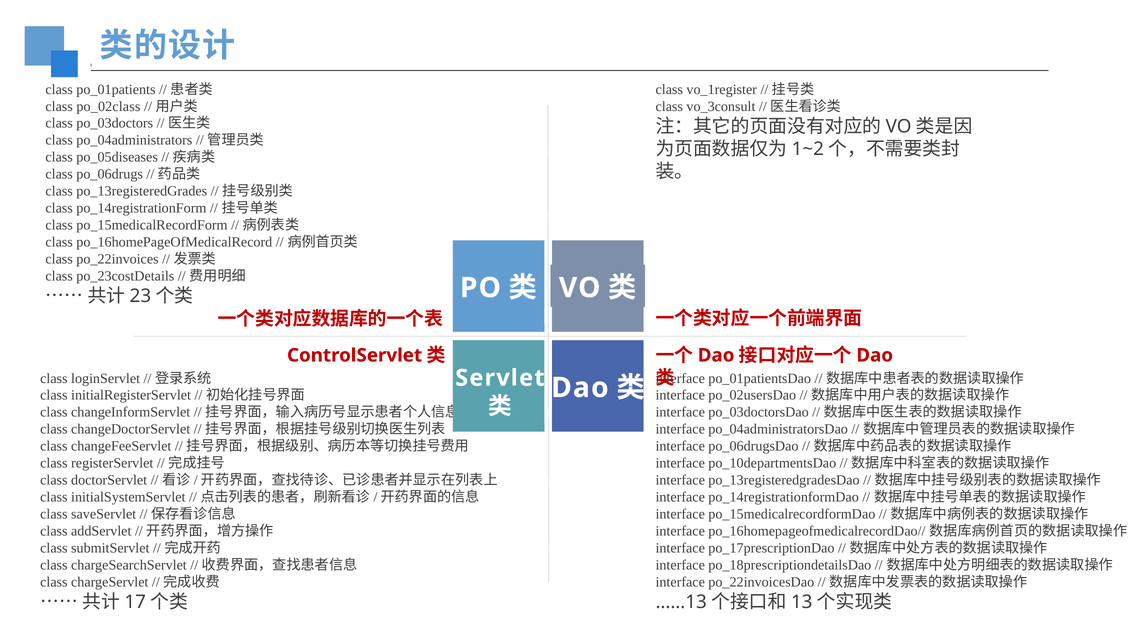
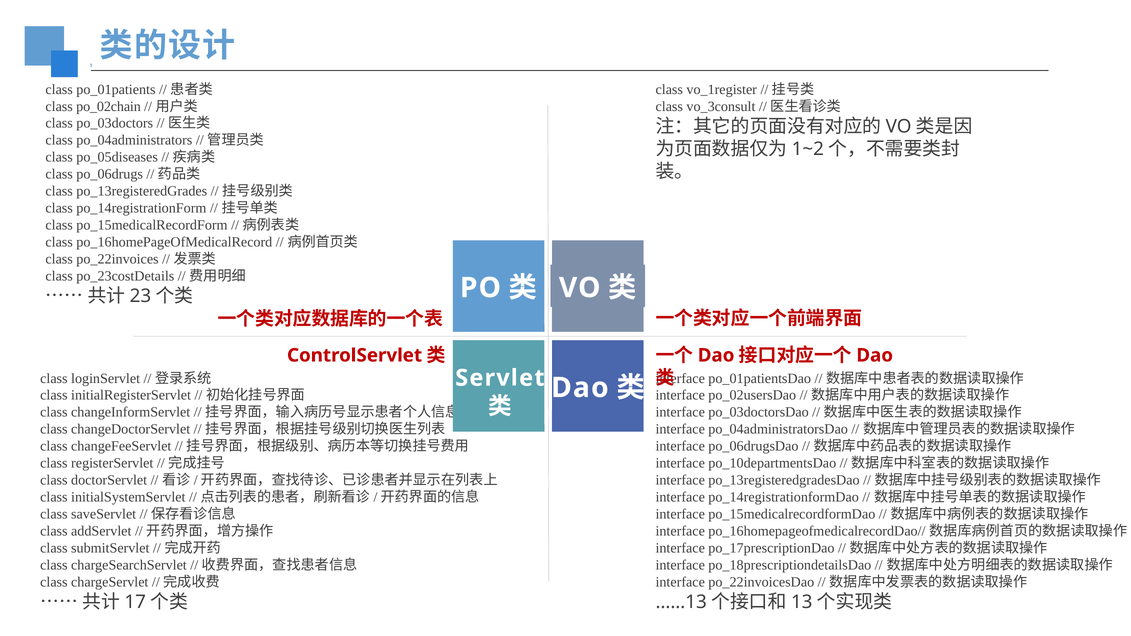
po_02class: po_02class -> po_02chain (109, 106)
